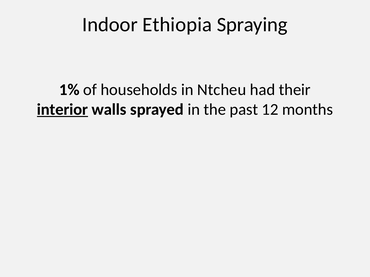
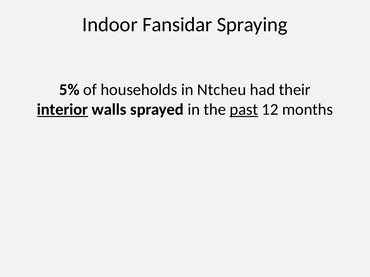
Ethiopia: Ethiopia -> Fansidar (177, 25)
1%: 1% -> 5% (69, 90)
past underline: none -> present (244, 110)
